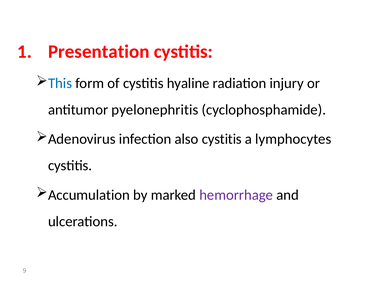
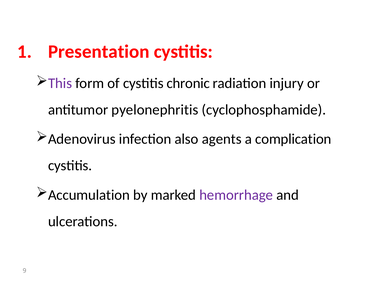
This colour: blue -> purple (60, 83)
hyaline: hyaline -> chronic (188, 83)
also cystitis: cystitis -> agents (222, 139)
lymphocytes: lymphocytes -> complication (293, 139)
